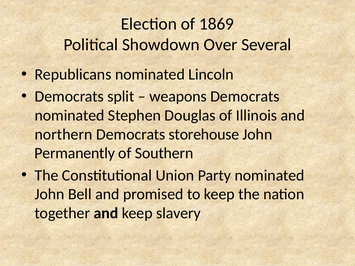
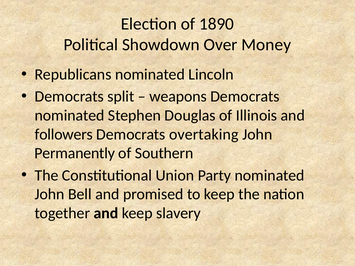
1869: 1869 -> 1890 (217, 24)
Several: Several -> Money (266, 45)
northern: northern -> followers (64, 134)
storehouse: storehouse -> overtaking (204, 134)
